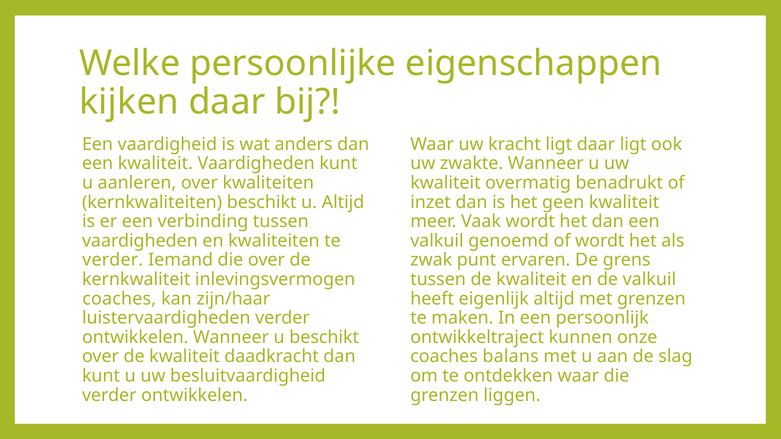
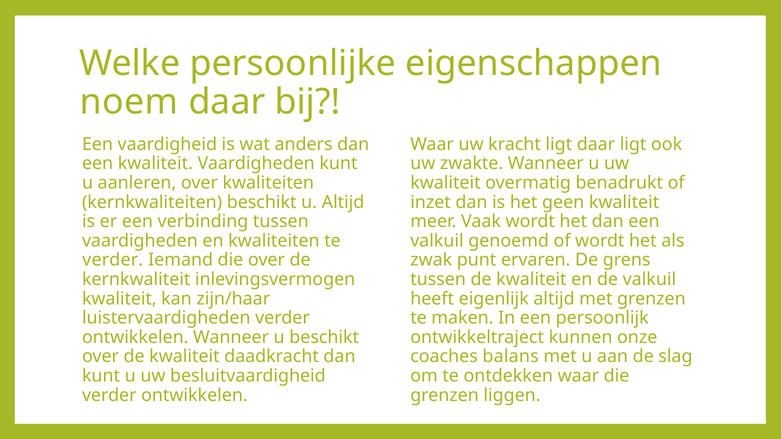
kijken: kijken -> noem (129, 102)
coaches: coaches -> kwaliteit (119, 299)
